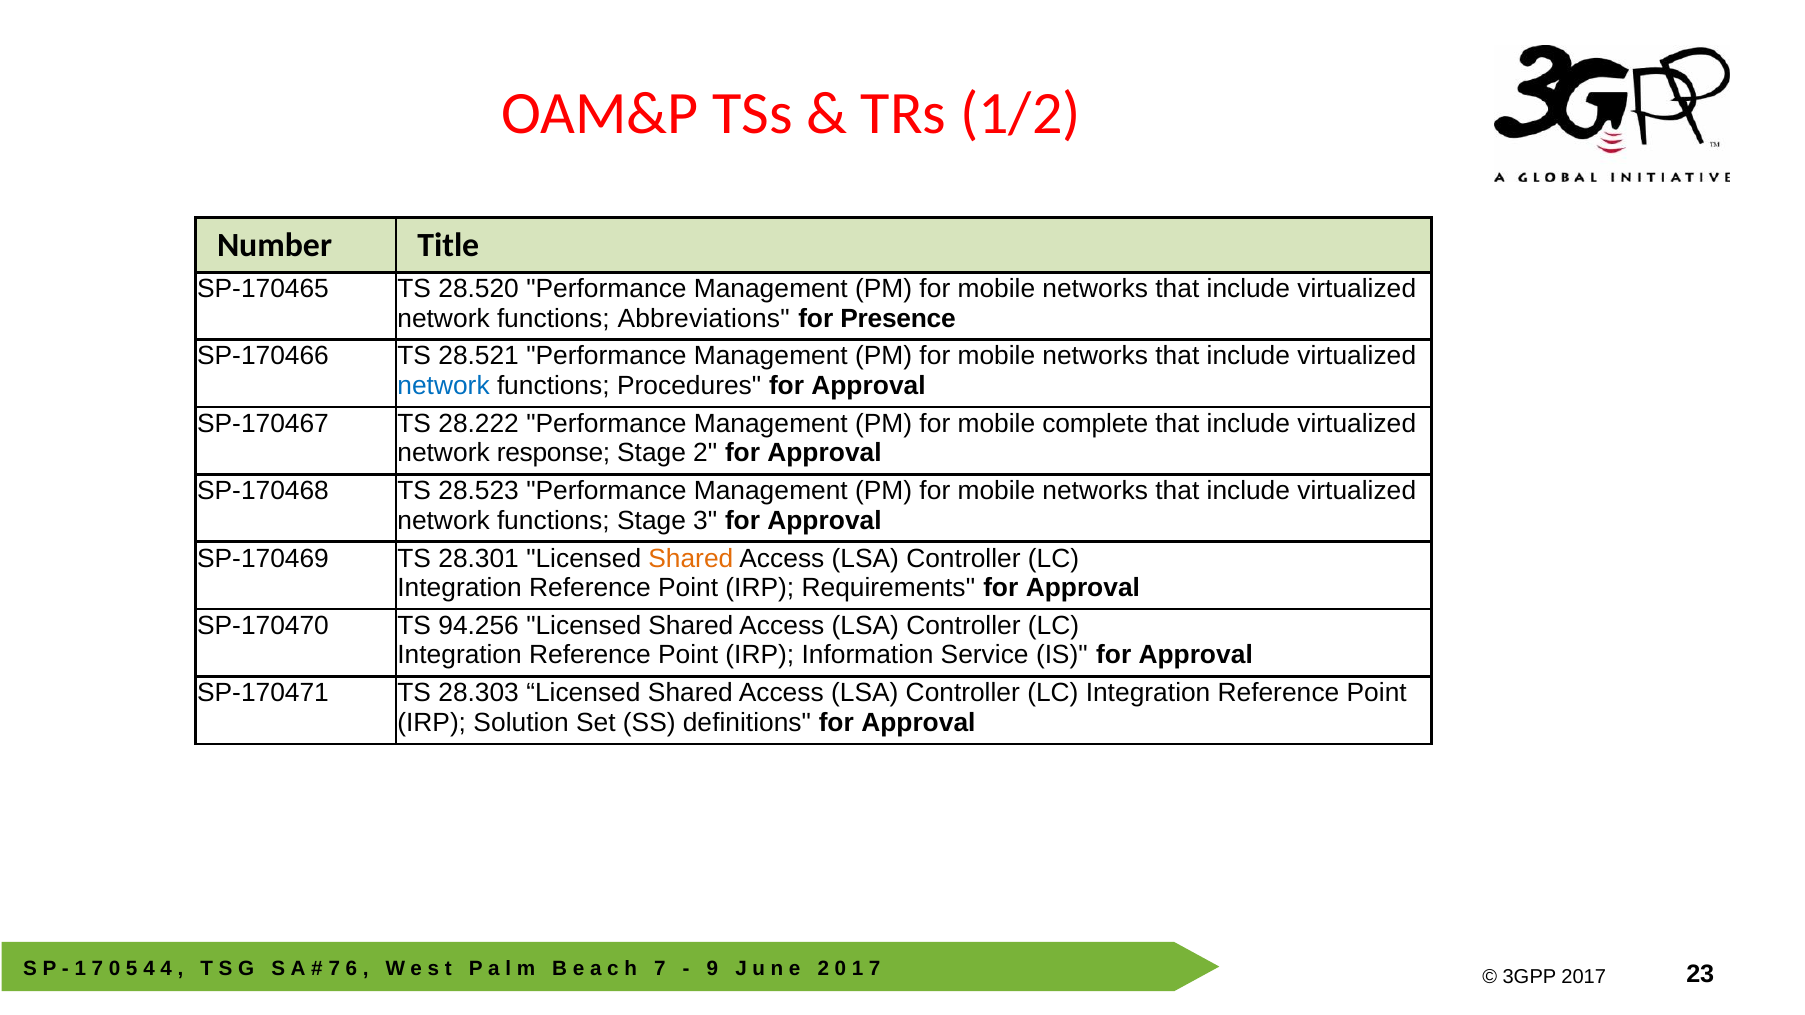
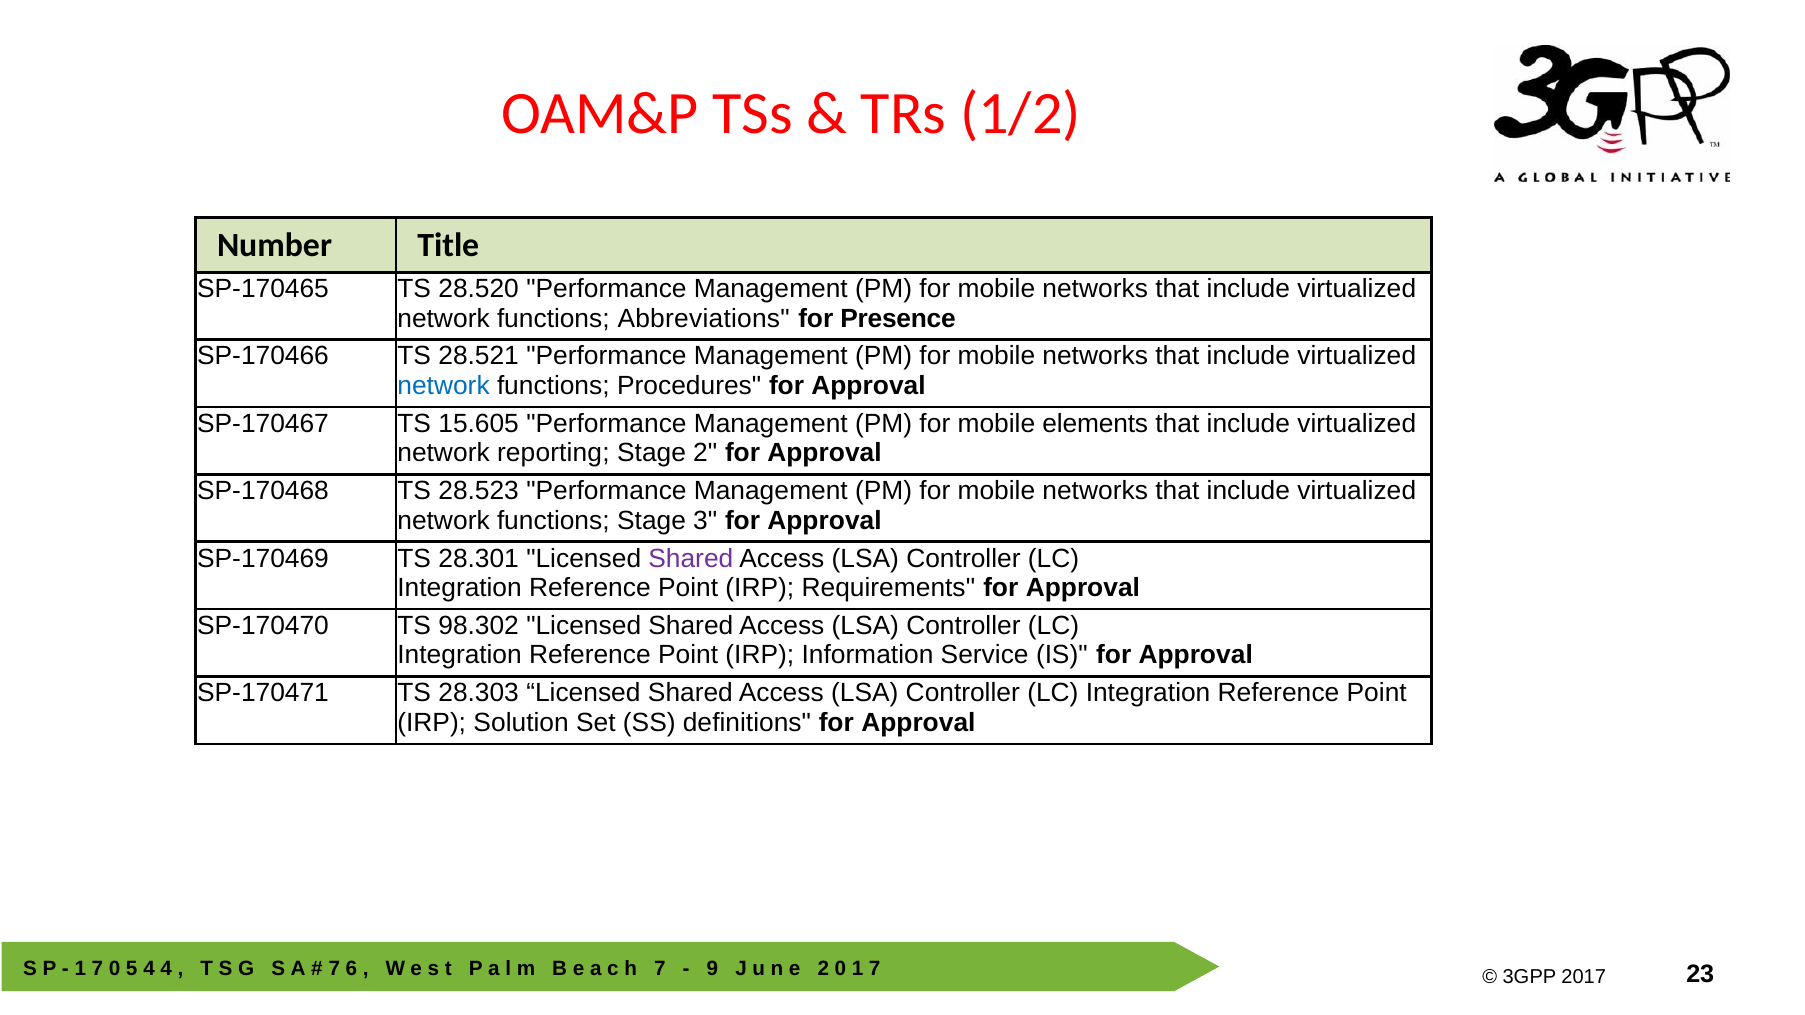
28.222: 28.222 -> 15.605 (479, 424)
complete: complete -> elements (1095, 424)
response: response -> reporting (553, 453)
Shared colour: orange -> purple (691, 558)
94.256: 94.256 -> 98.302 (479, 626)
